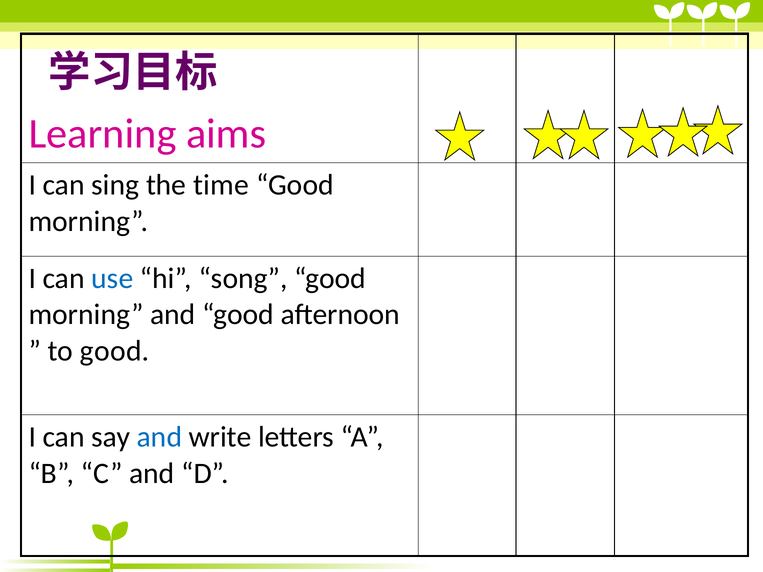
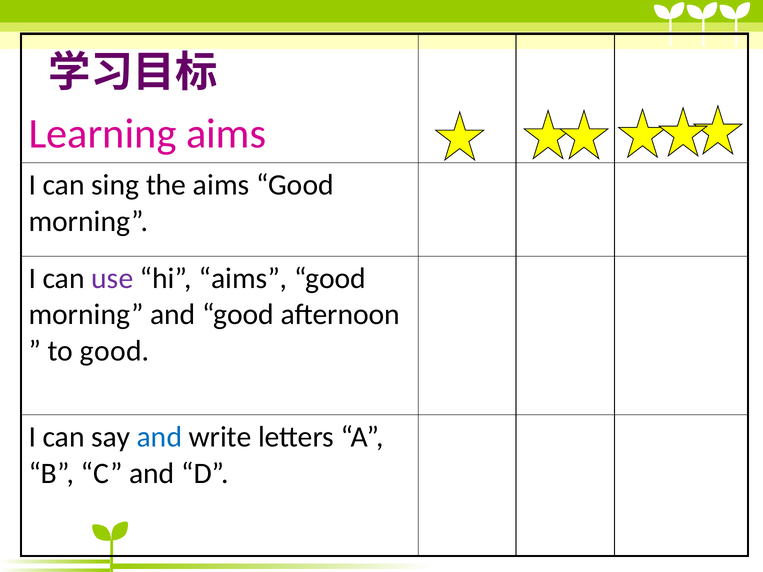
the time: time -> aims (221, 185)
use colour: blue -> purple (112, 279)
hi song: song -> aims (243, 279)
